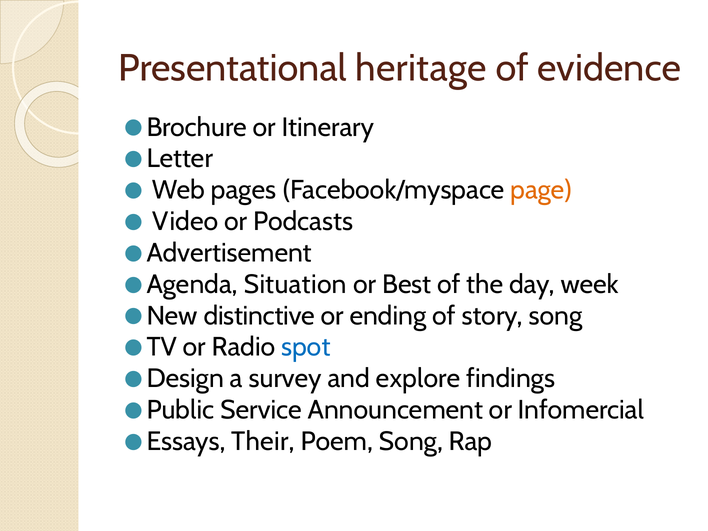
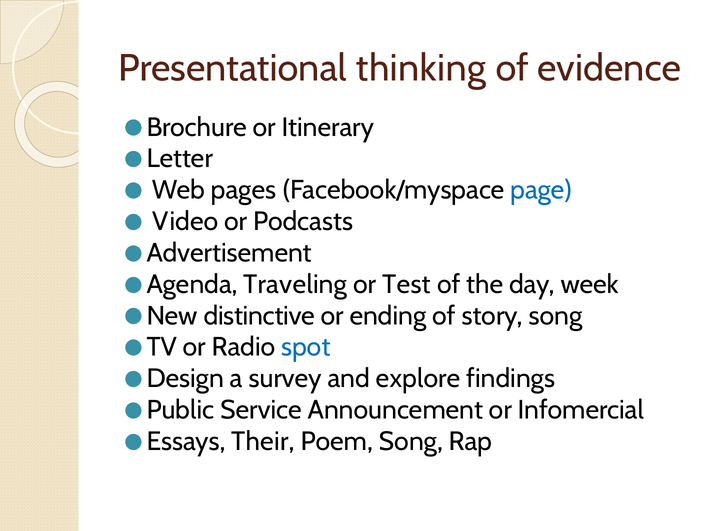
heritage: heritage -> thinking (421, 68)
page colour: orange -> blue (542, 190)
Situation: Situation -> Traveling (295, 284)
Best: Best -> Test (407, 284)
